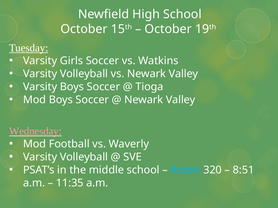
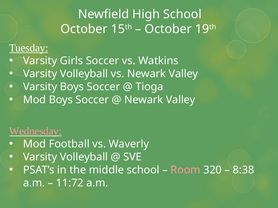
Room colour: light blue -> pink (186, 170)
8:51: 8:51 -> 8:38 (243, 170)
11:35: 11:35 -> 11:72 (70, 183)
